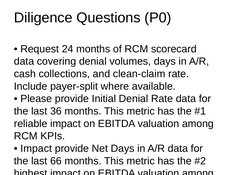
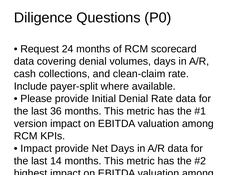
reliable: reliable -> version (31, 123)
66: 66 -> 14 (56, 161)
